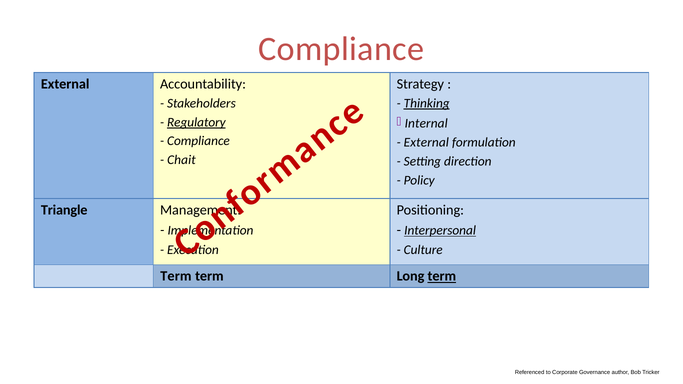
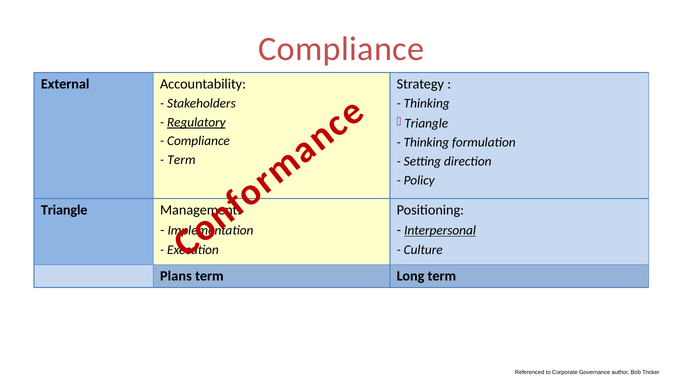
Thinking underline: present -> none (427, 103)
Internal: Internal -> Triangle (426, 123)
External: External -> Thinking (426, 143)
Chait: Chait -> Term (181, 160)
Term: Term -> Plans (176, 276)
term underline: present -> none (442, 276)
